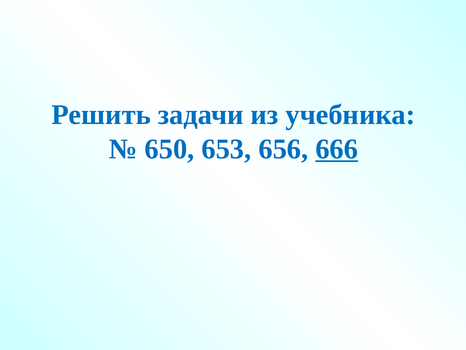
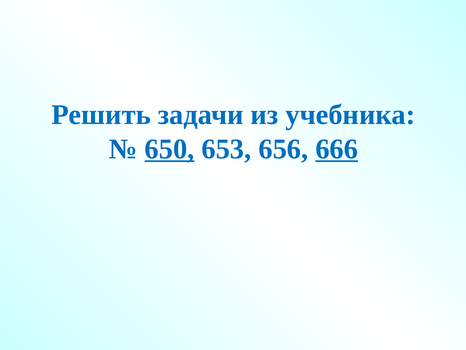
650 underline: none -> present (170, 149)
